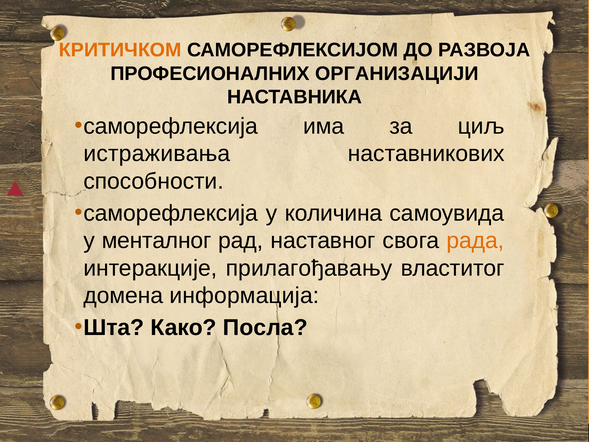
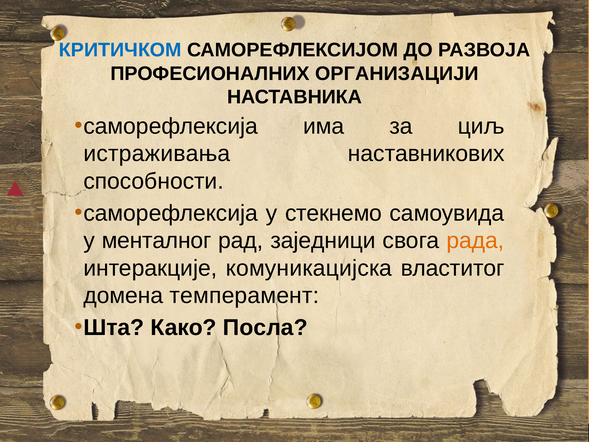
КРИТИЧКОМ colour: orange -> blue (120, 50)
количина: количина -> стекнемо (334, 213)
наставног: наставног -> заједници (323, 241)
прилагођавању: прилагођавању -> комуникацијска (309, 268)
информација: информација -> темперамент (244, 295)
